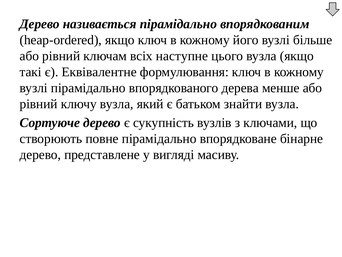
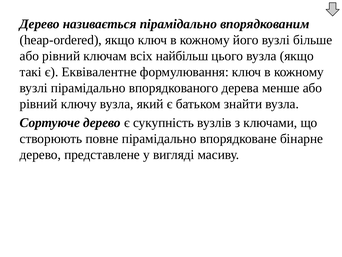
наступне: наступне -> найбільш (182, 56)
